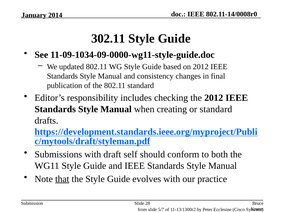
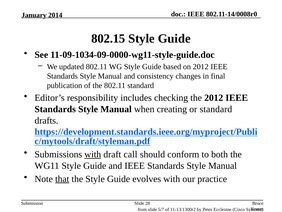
302.11: 302.11 -> 802.15 (108, 38)
with underline: none -> present (93, 154)
self: self -> call (131, 154)
